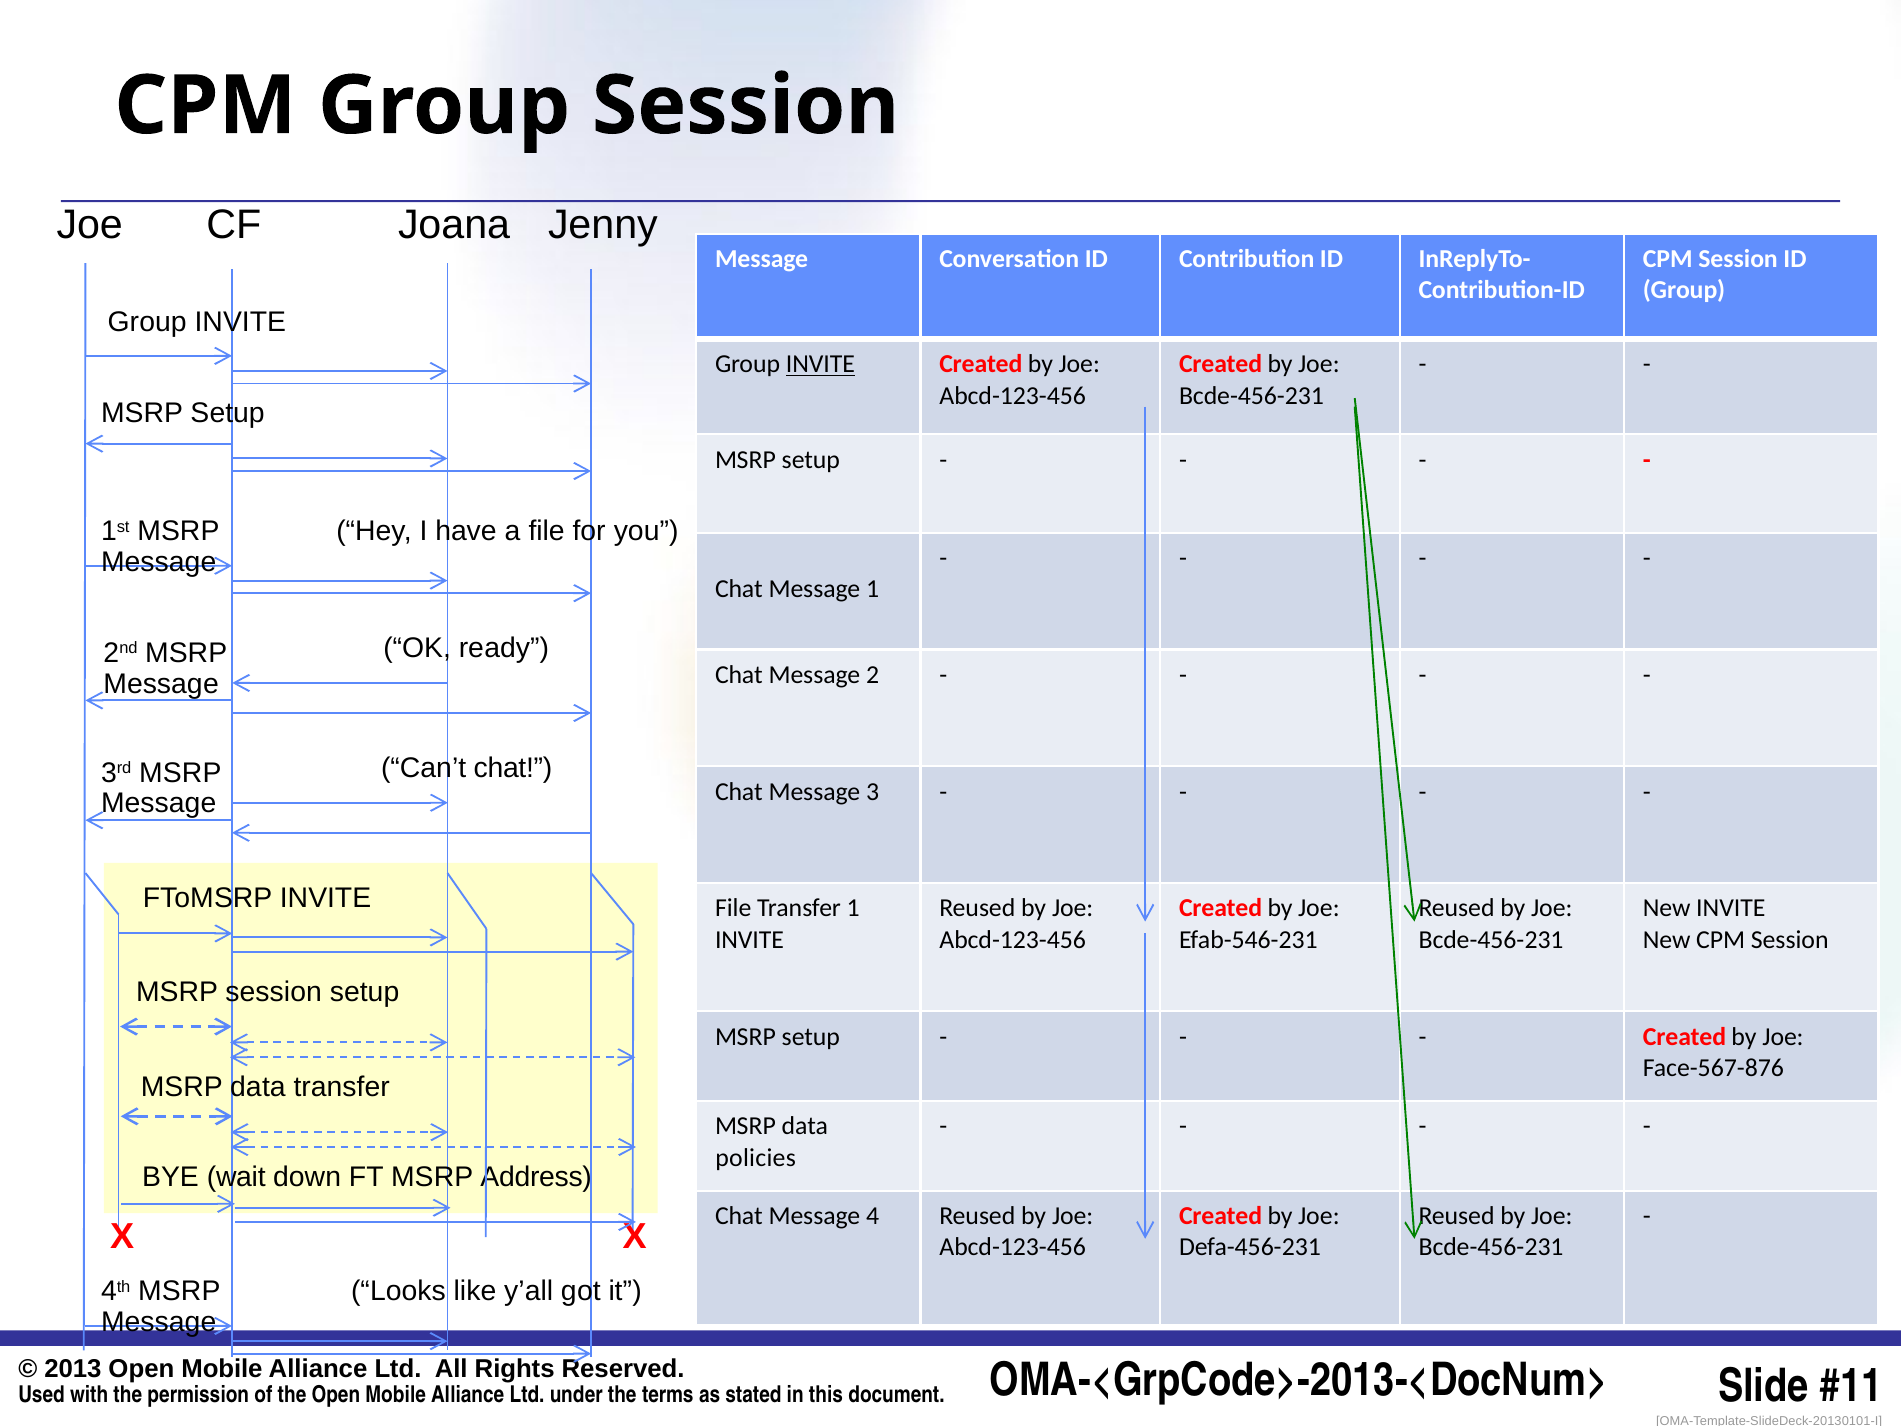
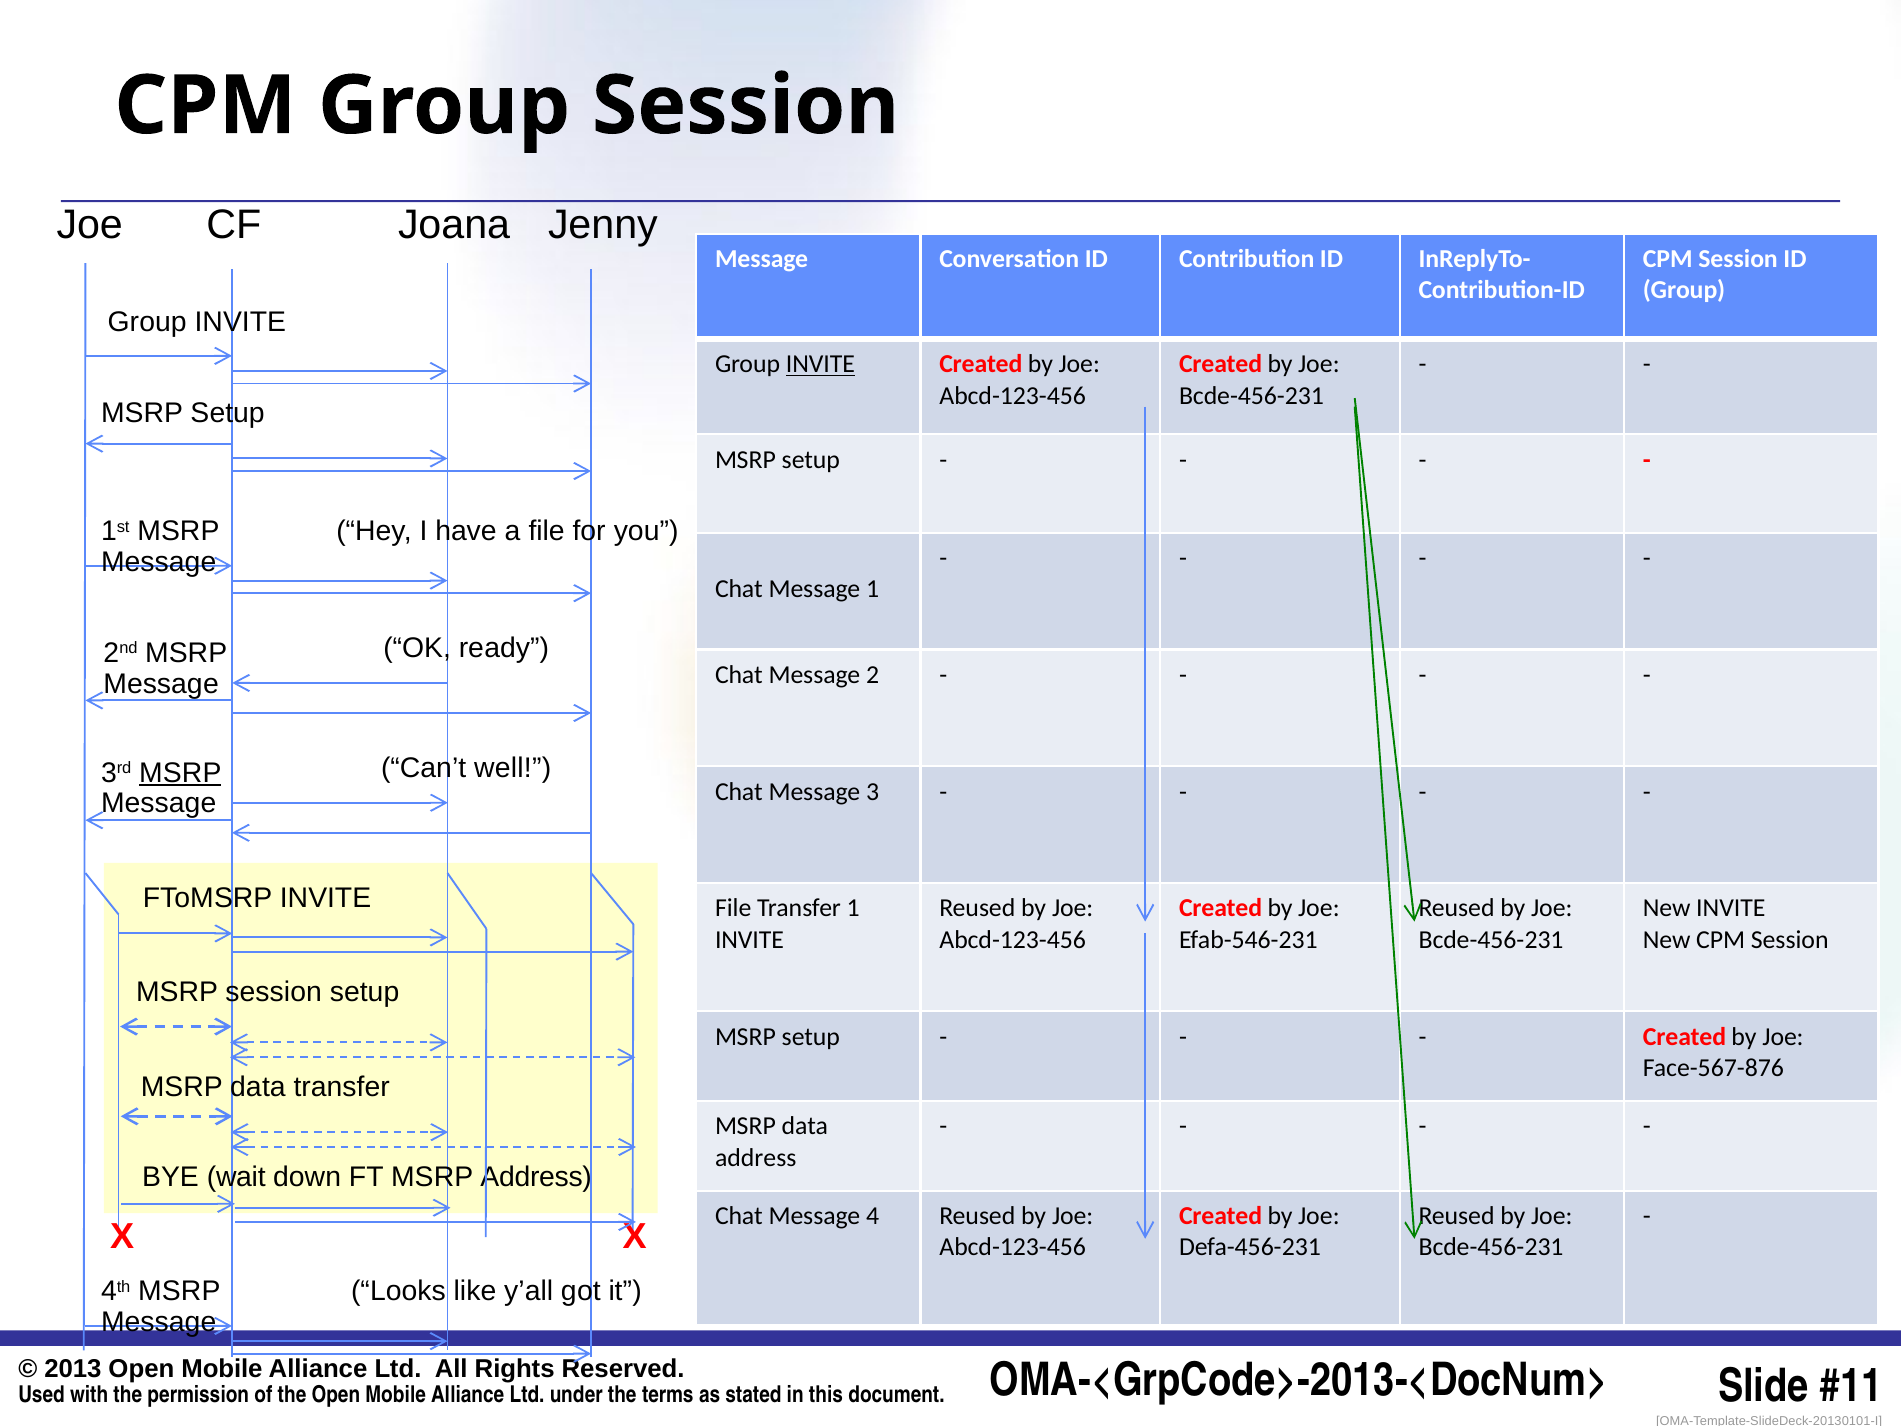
Can’t chat: chat -> well (513, 768)
MSRP underline: none -> present (180, 773)
policies: policies -> address (756, 1157)
